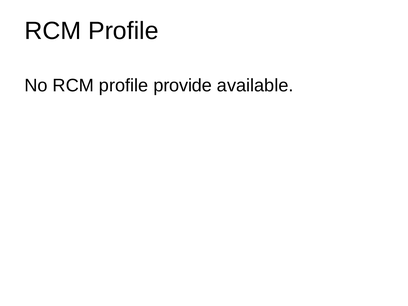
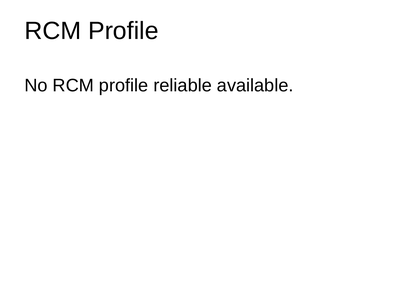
provide: provide -> reliable (183, 86)
